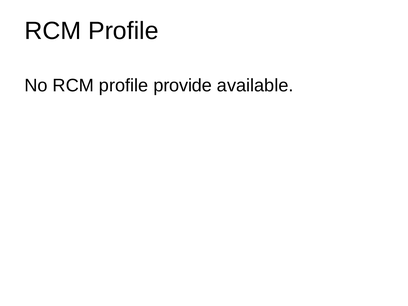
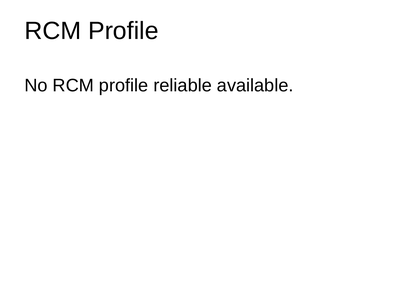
provide: provide -> reliable (183, 86)
